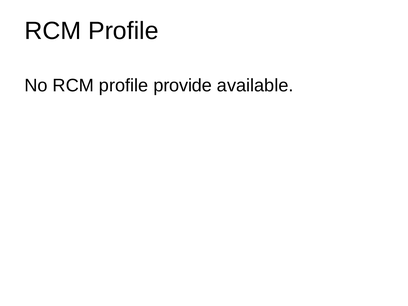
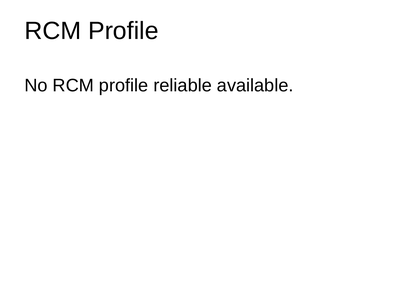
provide: provide -> reliable (183, 86)
